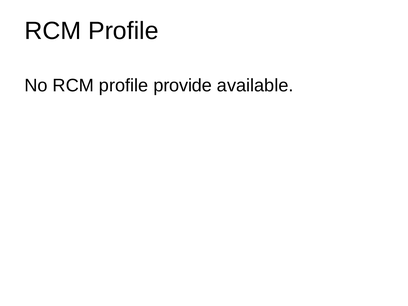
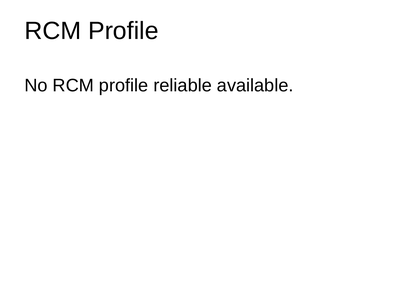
provide: provide -> reliable (183, 86)
